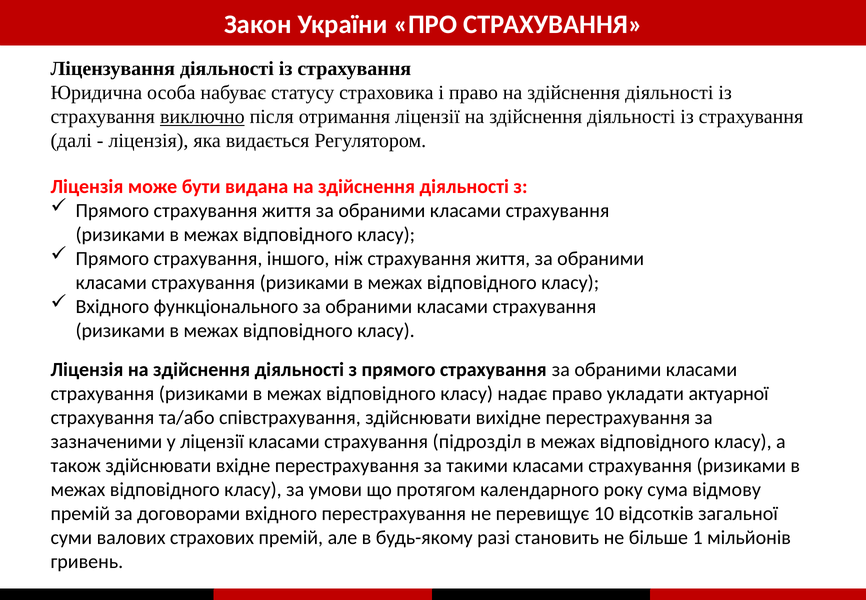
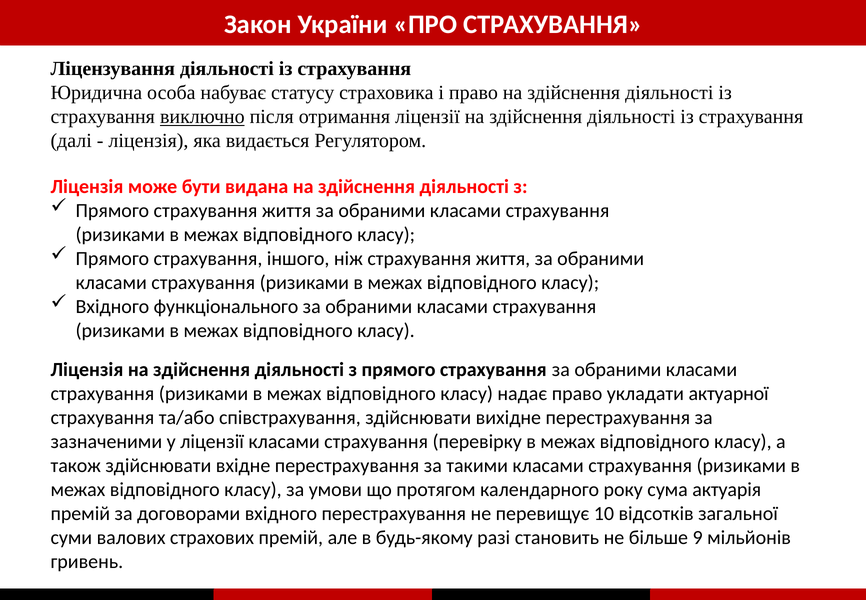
підрозділ: підрозділ -> перевірку (477, 441)
відмову: відмову -> актуарія (727, 489)
1: 1 -> 9 (698, 537)
